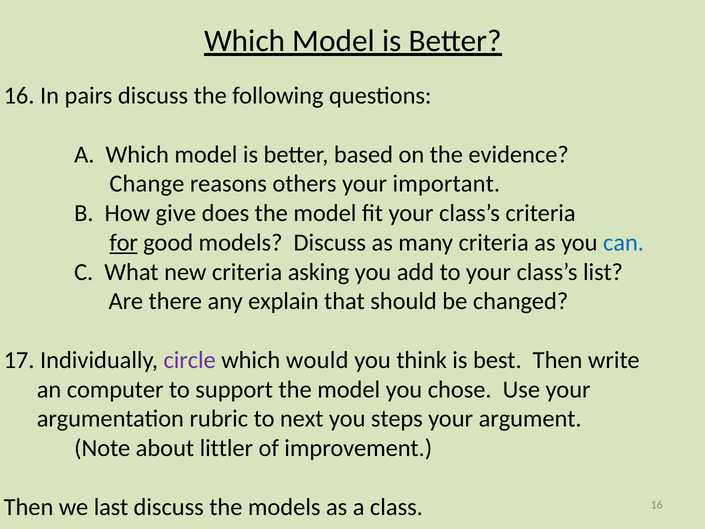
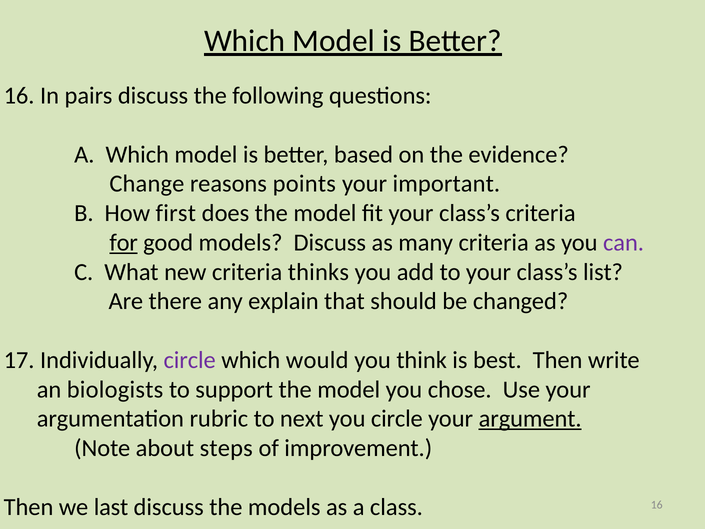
others: others -> points (304, 184)
give: give -> first (176, 213)
can colour: blue -> purple (624, 242)
asking: asking -> thinks (318, 272)
computer: computer -> biologists (115, 389)
you steps: steps -> circle (397, 419)
argument underline: none -> present (530, 419)
littler: littler -> steps (226, 448)
